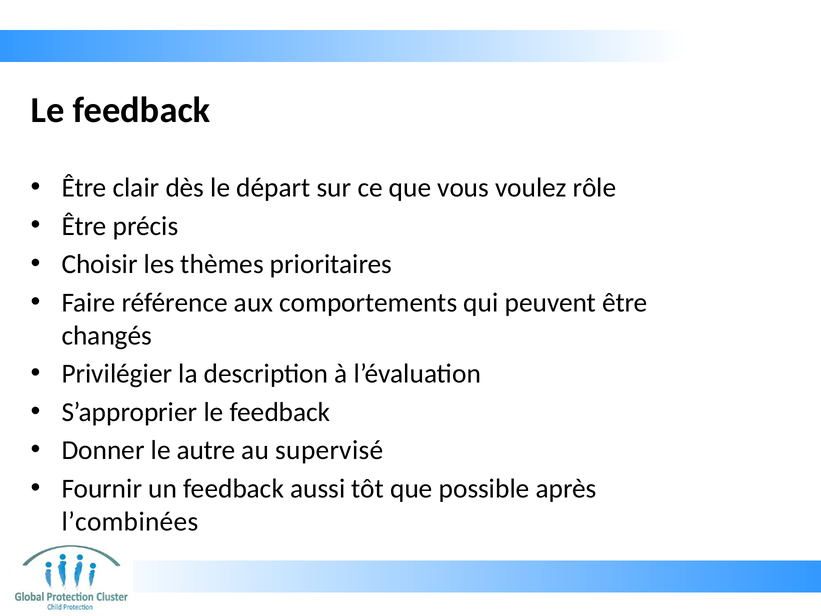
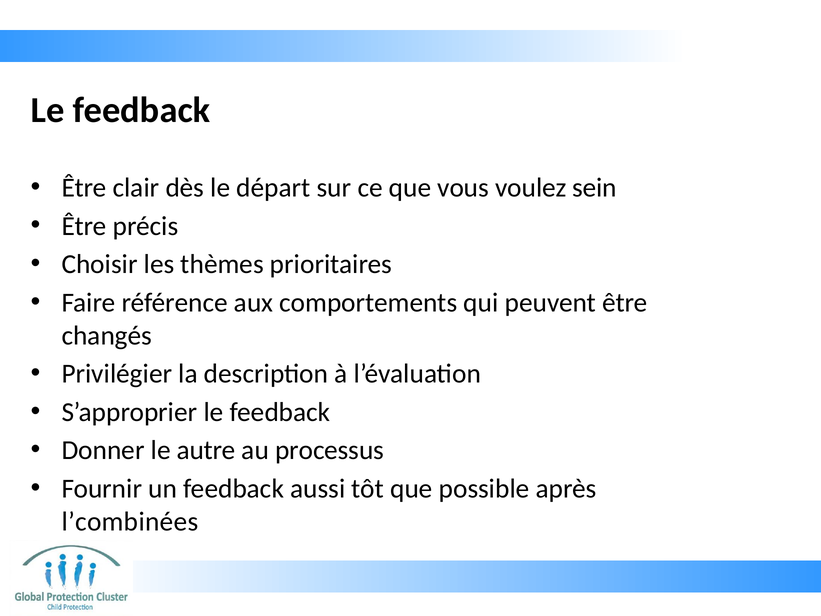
rôle: rôle -> sein (594, 188)
supervisé: supervisé -> processus (330, 450)
